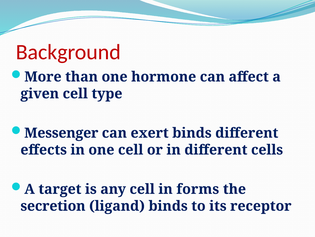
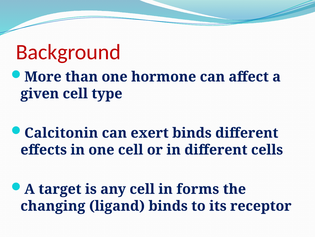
Messenger: Messenger -> Calcitonin (61, 133)
secretion: secretion -> changing (53, 205)
